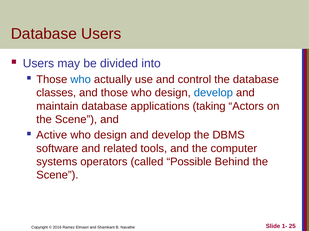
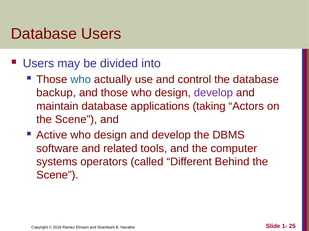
classes: classes -> backup (56, 93)
develop colour: blue -> purple (213, 93)
Possible: Possible -> Different (189, 162)
